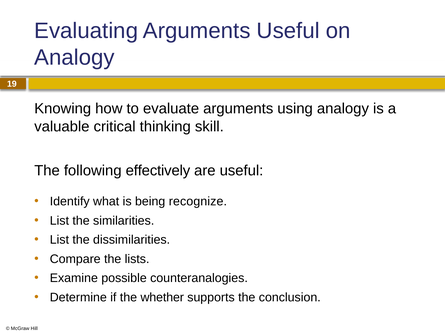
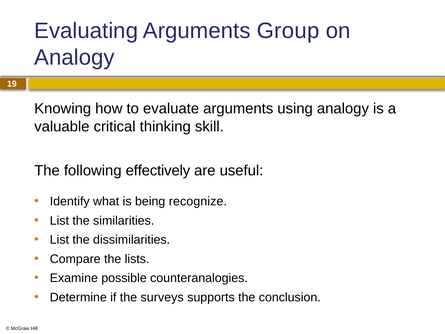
Arguments Useful: Useful -> Group (288, 31)
whether: whether -> surveys (162, 297)
